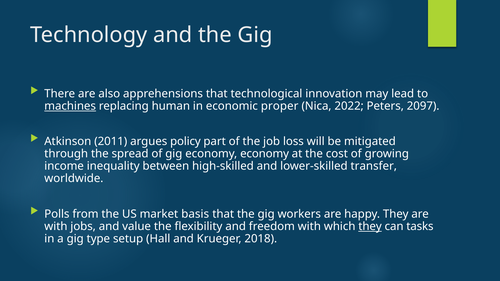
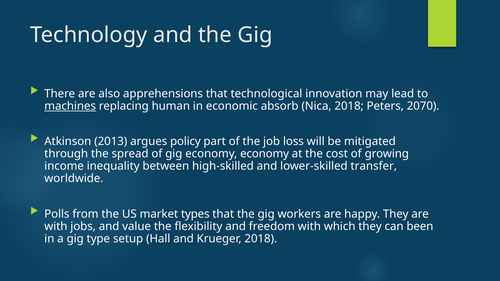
proper: proper -> absorb (280, 106)
Nica 2022: 2022 -> 2018 (349, 106)
2097: 2097 -> 2070 (423, 106)
2011: 2011 -> 2013 (111, 142)
basis: basis -> types (195, 214)
they underline: present -> none (370, 227)
tasks: tasks -> been (420, 227)
